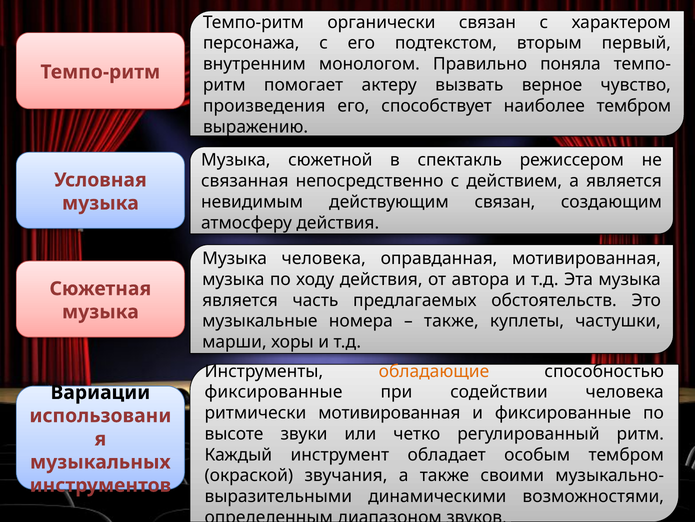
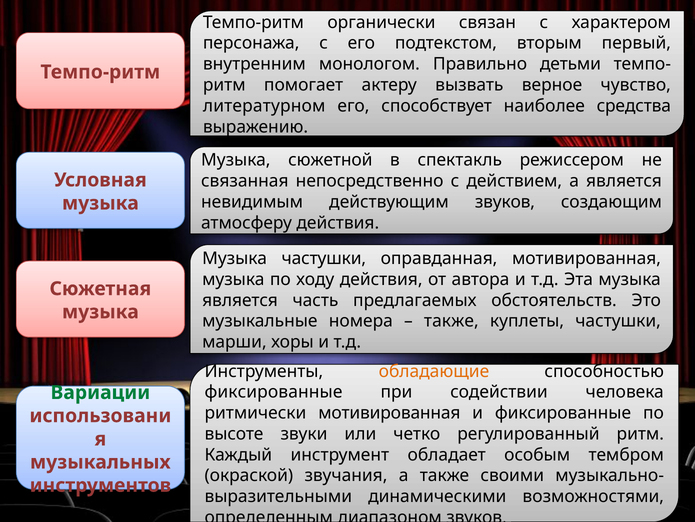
поняла: поняла -> детьми (570, 64)
произведения: произведения -> литературном (264, 106)
наиболее тембром: тембром -> средства (634, 106)
действующим связан: связан -> звуков (505, 202)
Музыка человека: человека -> частушки (324, 258)
Вариации colour: black -> green (100, 392)
